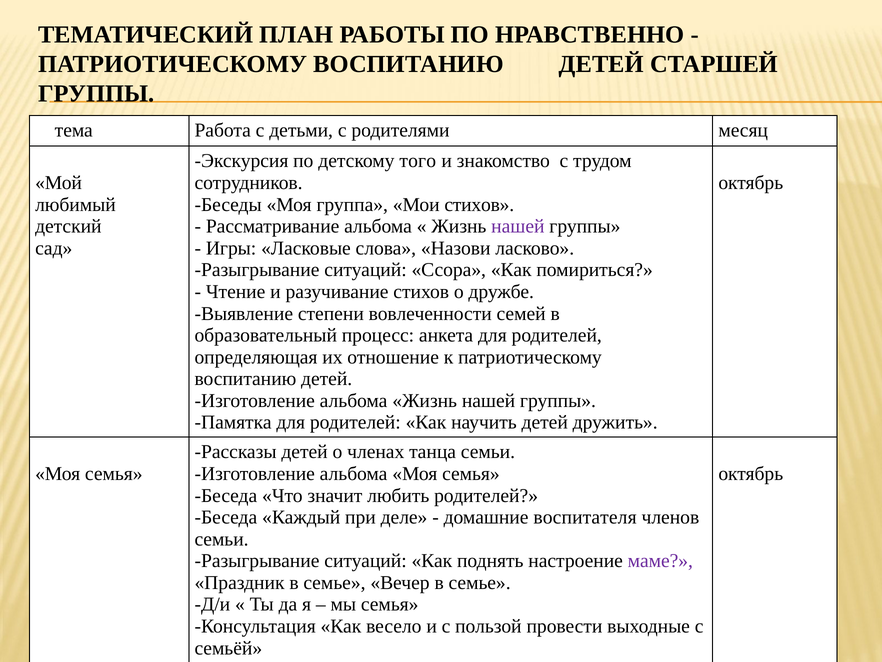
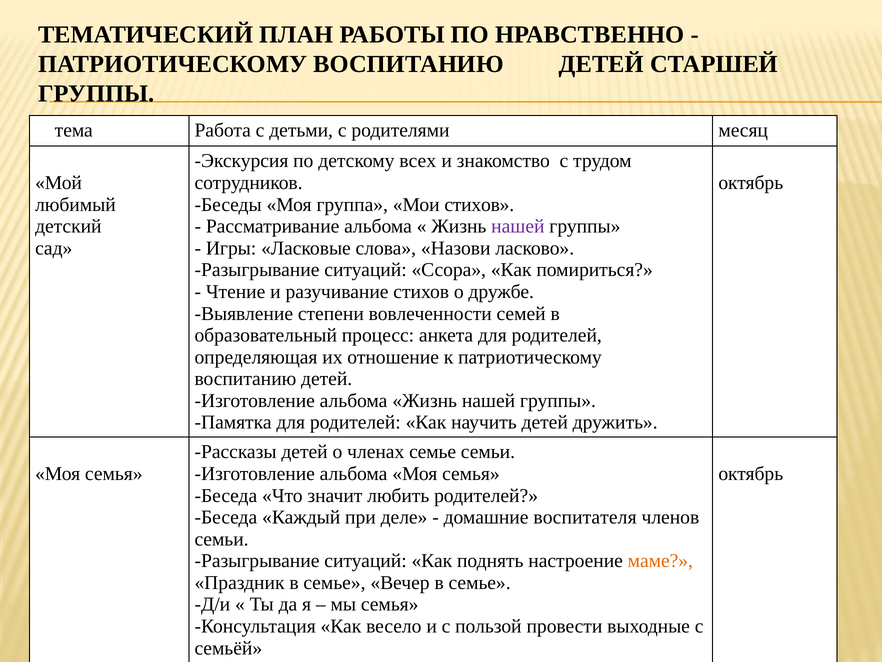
того: того -> всех (418, 161)
членах танца: танца -> семье (433, 452)
маме colour: purple -> orange (660, 560)
